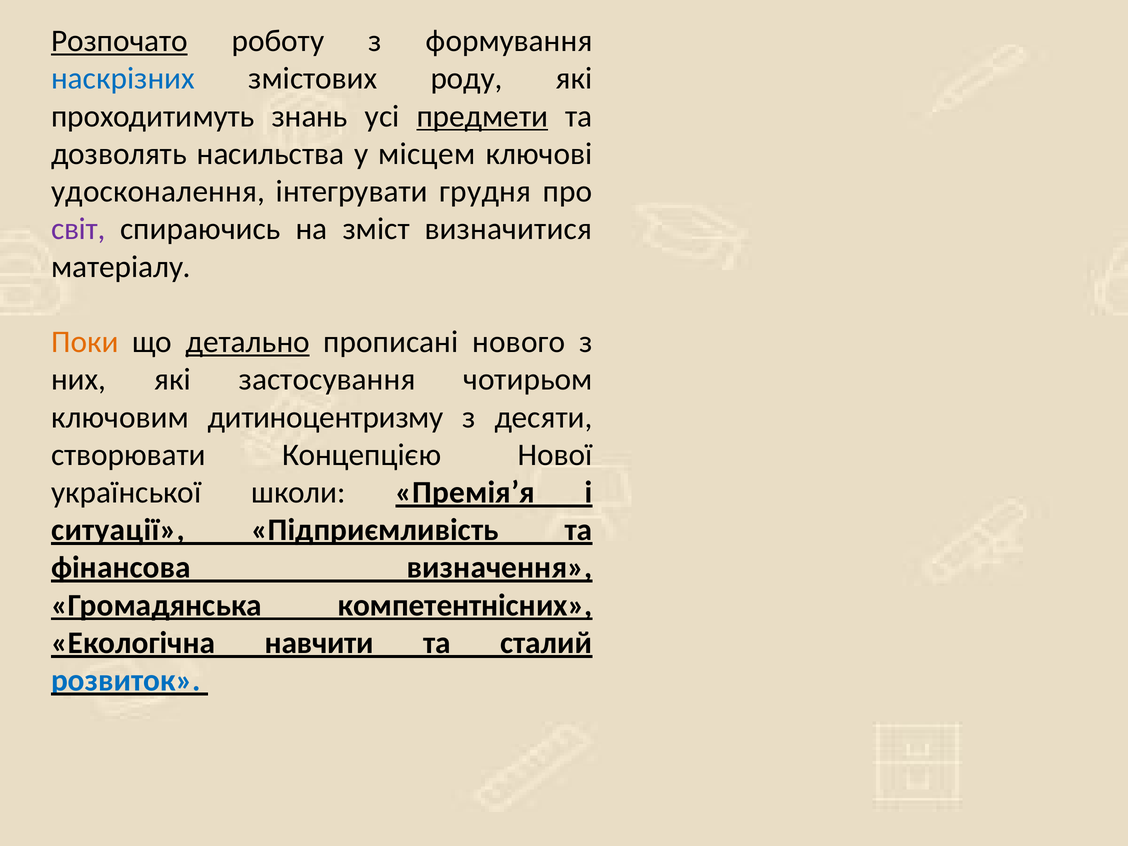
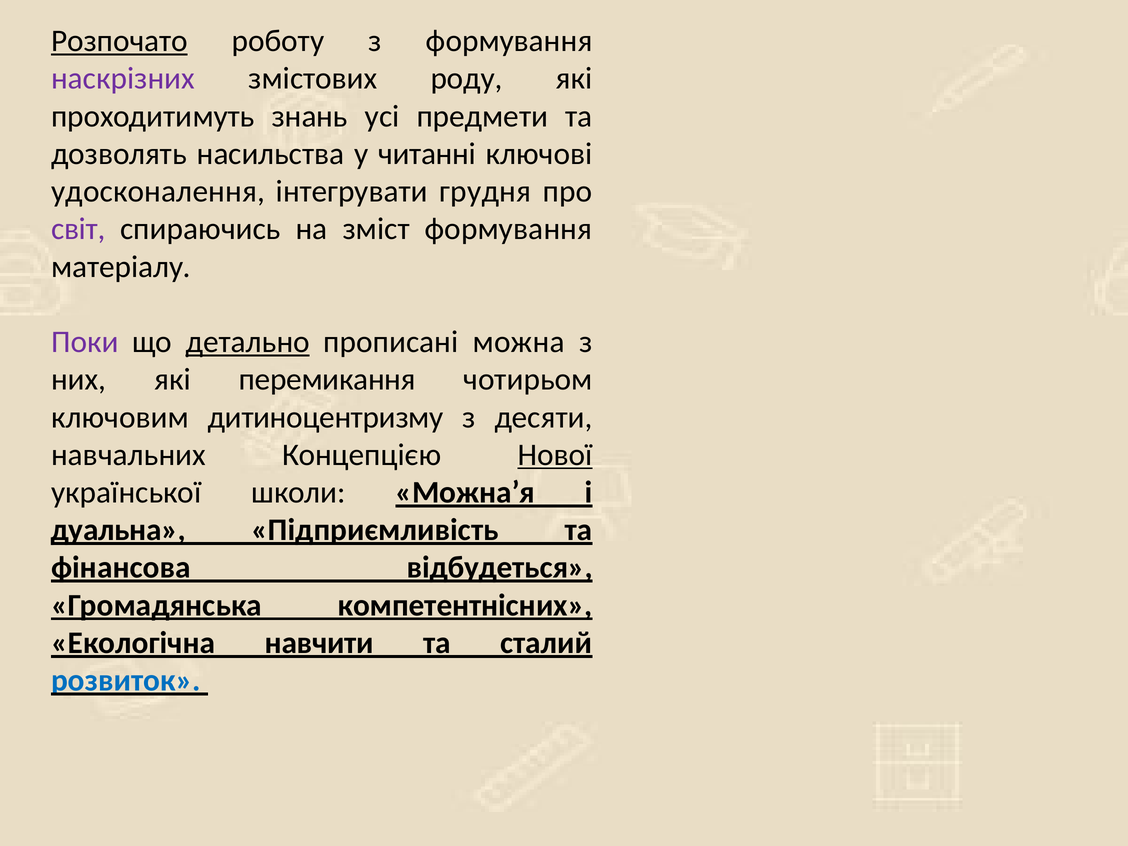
наскрізних colour: blue -> purple (123, 79)
предмети underline: present -> none (482, 116)
місцем: місцем -> читанні (427, 154)
зміст визначитися: визначитися -> формування (508, 229)
Поки colour: orange -> purple (85, 342)
нового: нового -> можна (519, 342)
застосування: застосування -> перемикання (327, 380)
створювати: створювати -> навчальних (128, 455)
Нової underline: none -> present (555, 455)
Премія’я: Премія’я -> Можна’я (465, 492)
ситуації: ситуації -> дуальна (118, 530)
визначення: визначення -> відбудеться (500, 568)
